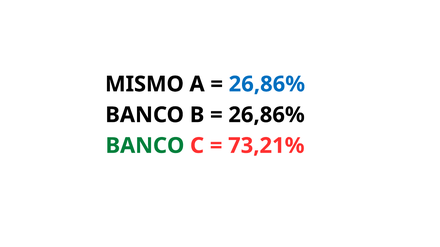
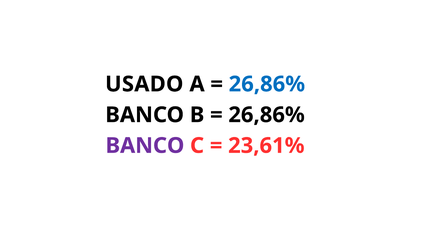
MISMO: MISMO -> USADO (144, 84)
BANCO colour: green -> purple (145, 146)
73,21%: 73,21% -> 23,61% (266, 146)
